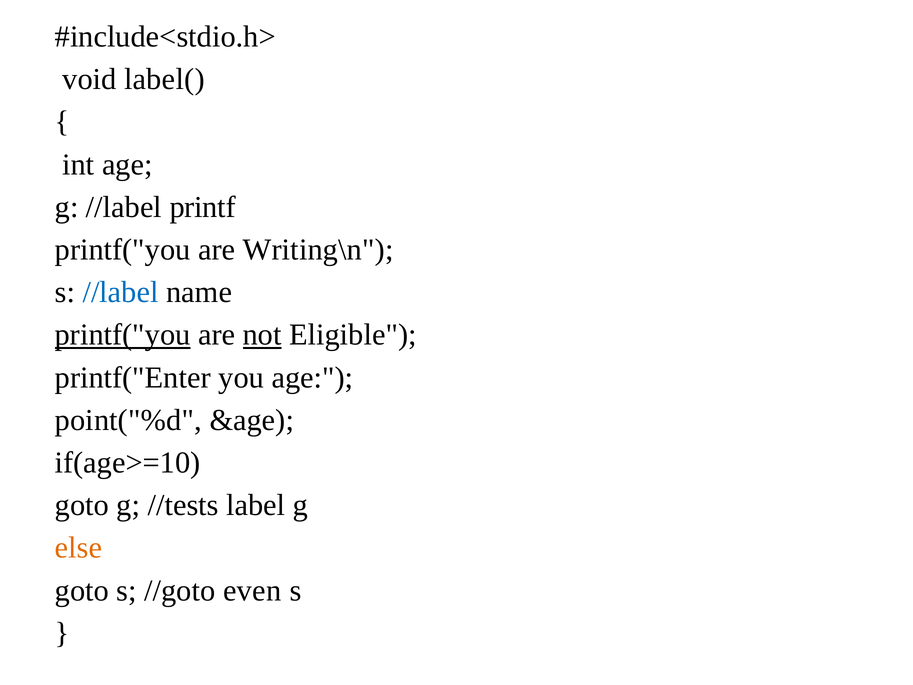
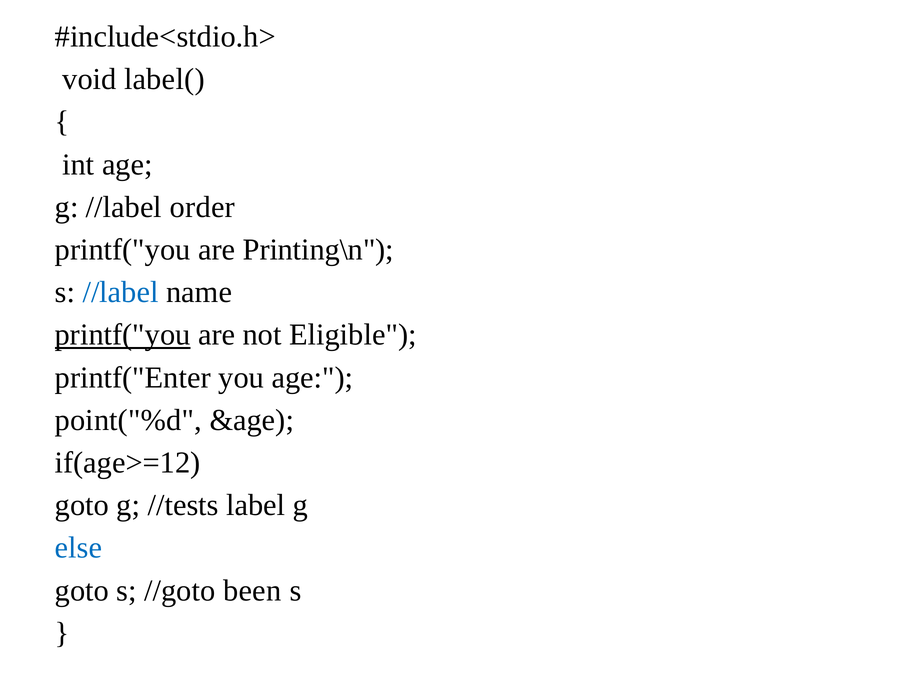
printf: printf -> order (202, 207)
Writing\n: Writing\n -> Printing\n (318, 250)
not underline: present -> none (262, 335)
if(age>=10: if(age>=10 -> if(age>=12 (128, 463)
else colour: orange -> blue (78, 548)
even: even -> been (252, 590)
